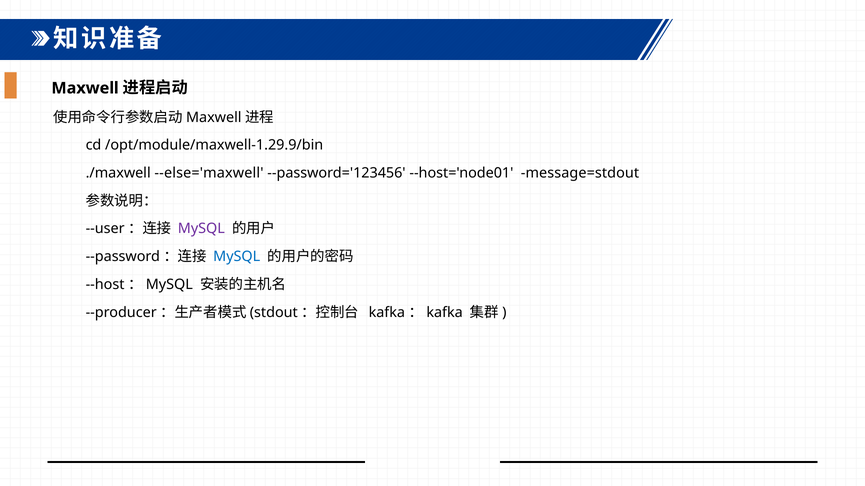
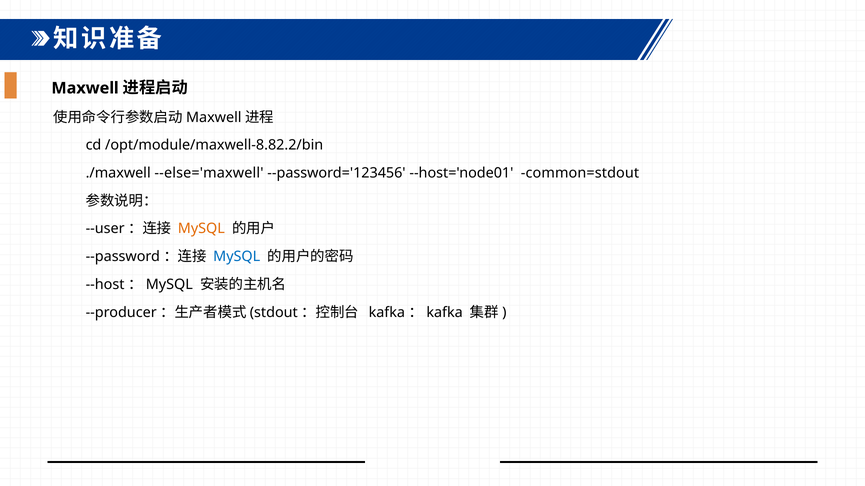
/opt/module/maxwell-1.29.9/bin: /opt/module/maxwell-1.29.9/bin -> /opt/module/maxwell-8.82.2/bin (214, 145)
message=stdout: message=stdout -> common=stdout (580, 173)
MySQL colour: purple -> orange (201, 229)
